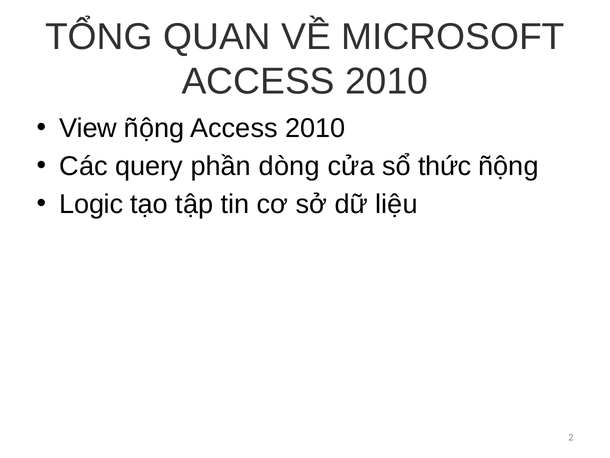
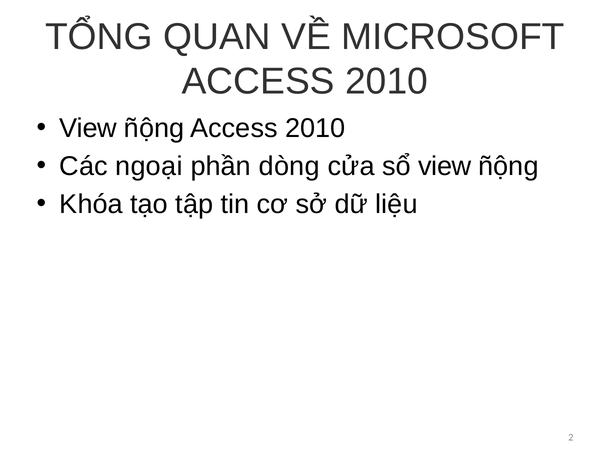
query: query -> ngoại (149, 166)
sổ thức: thức -> view (445, 166)
Logic: Logic -> Khóa (91, 204)
